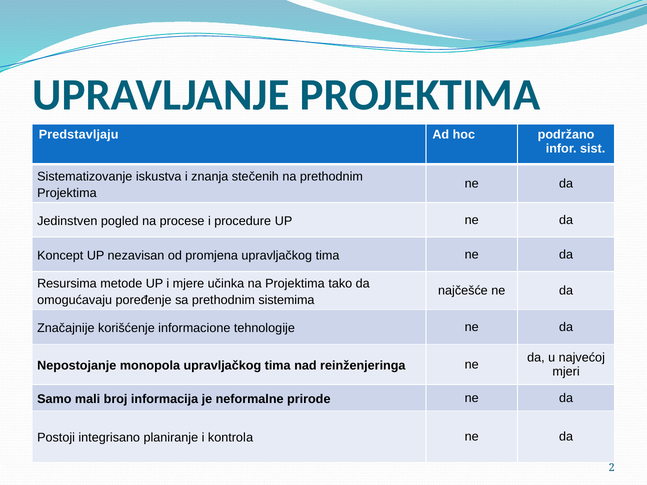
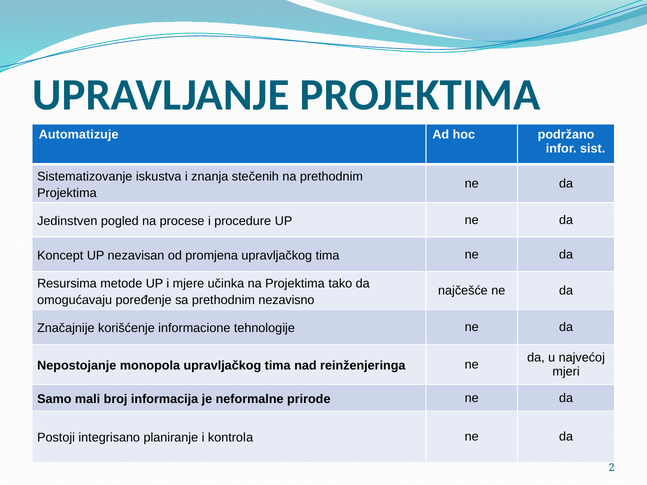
Predstavljaju: Predstavljaju -> Automatizuje (79, 135)
sistemima: sistemima -> nezavisno (286, 300)
